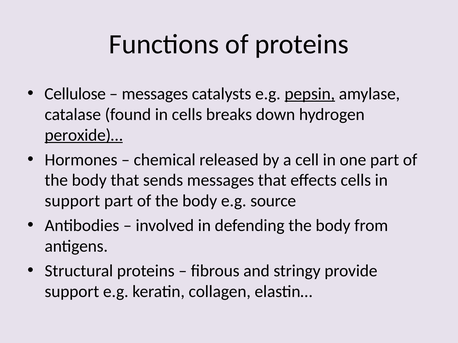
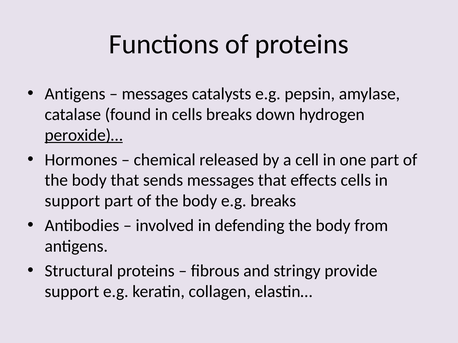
Cellulose: Cellulose -> Antigens (75, 94)
pepsin underline: present -> none (310, 94)
e.g source: source -> breaks (273, 201)
